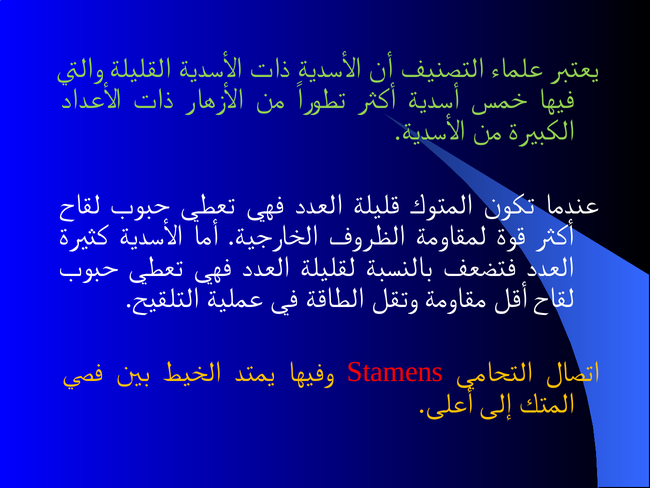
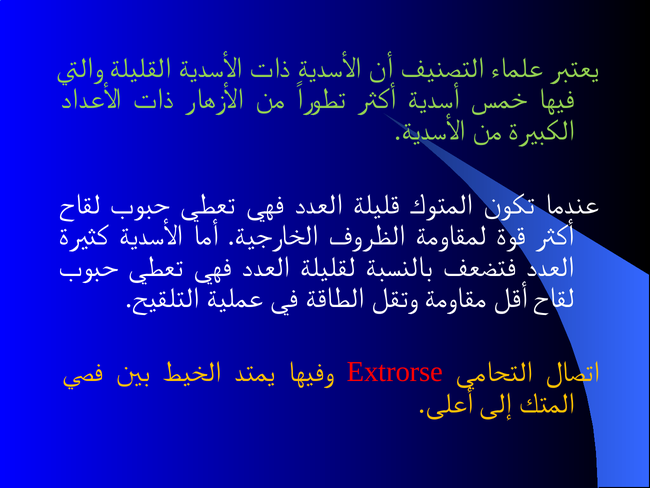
Stamens: Stamens -> Extrorse (395, 372)
